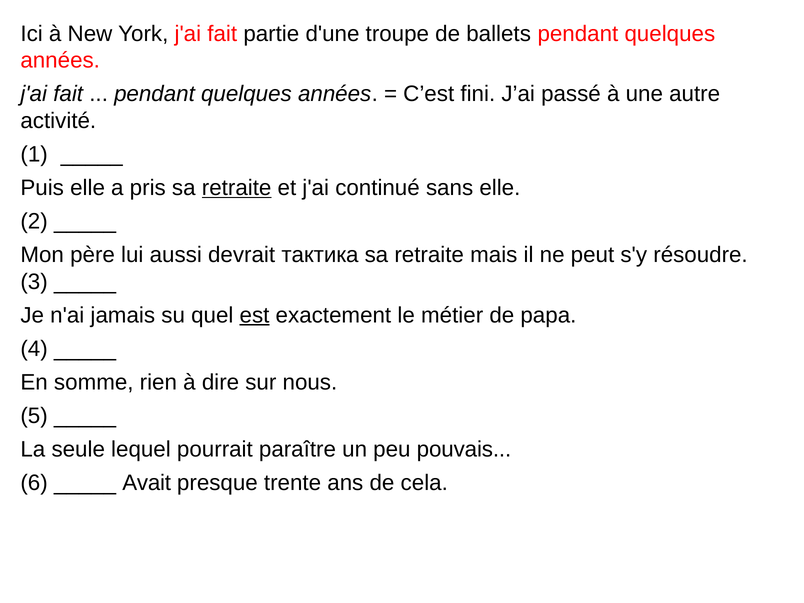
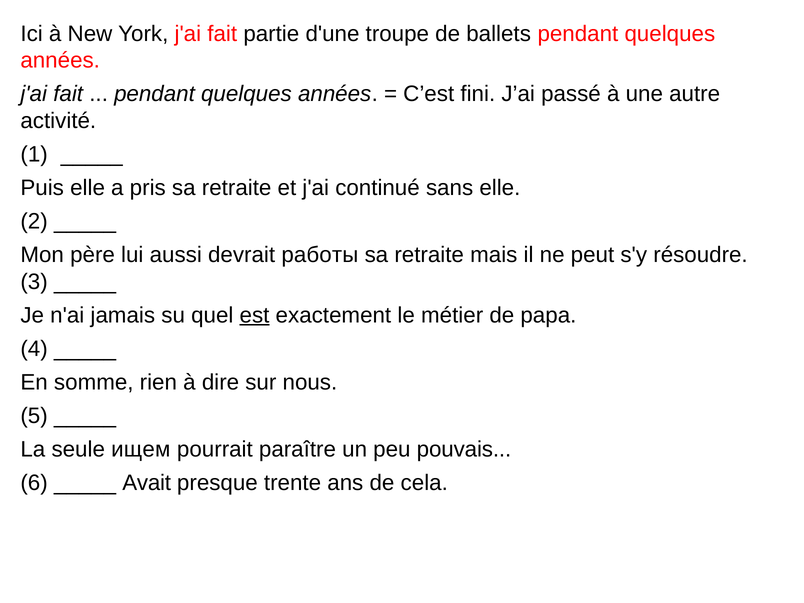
retraite underline: present -> none (237, 188)
тактика: тактика -> работы (320, 255)
lequel: lequel -> ищем (141, 449)
